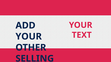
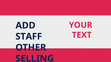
YOUR: YOUR -> STAFF (29, 37)
